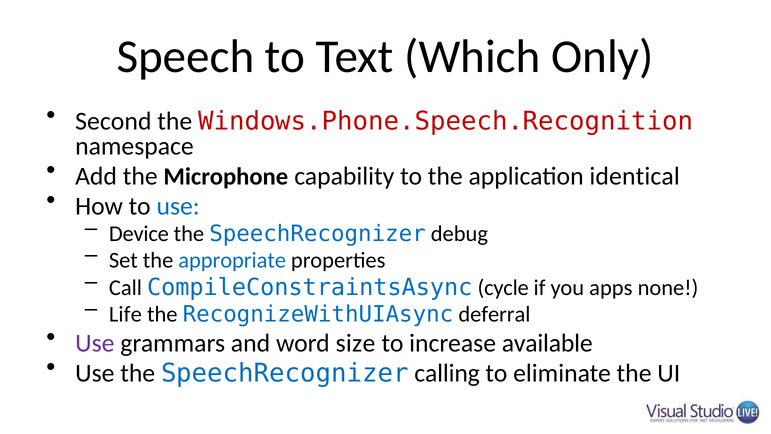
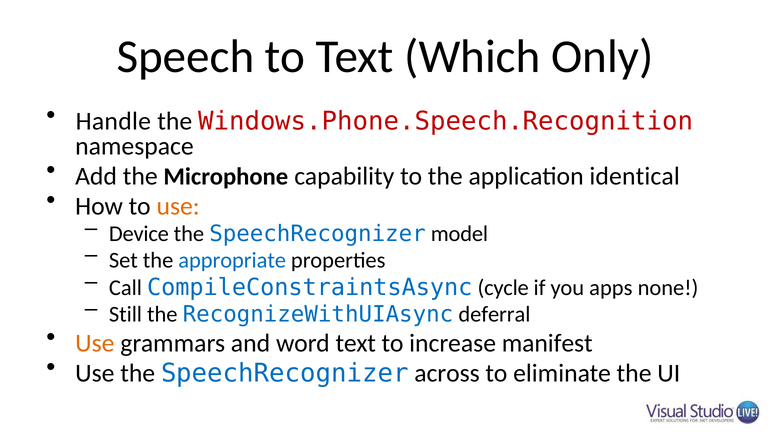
Second: Second -> Handle (113, 121)
use colour: blue -> orange (178, 206)
debug: debug -> model (459, 234)
Life: Life -> Still (125, 314)
Use colour: purple -> orange (95, 343)
word size: size -> text (356, 343)
available: available -> manifest (547, 343)
calling: calling -> across (447, 373)
